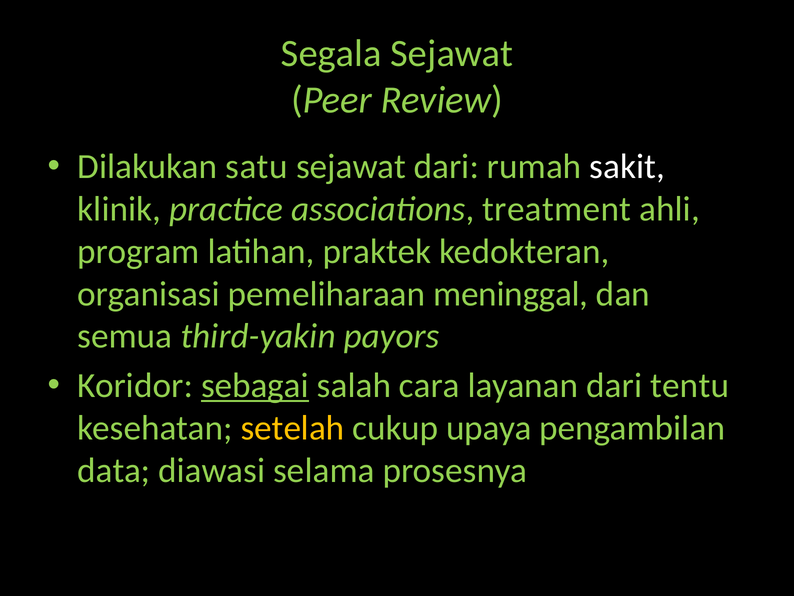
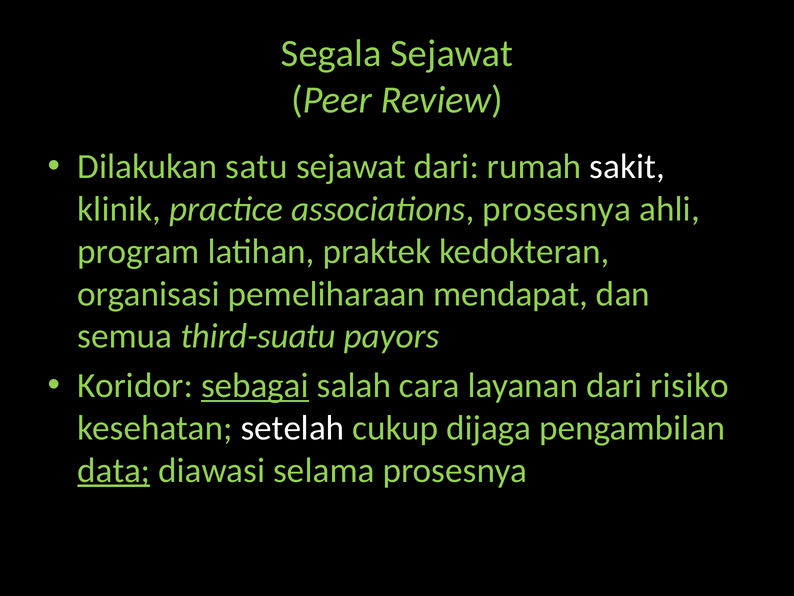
associations treatment: treatment -> prosesnya (557, 209)
meninggal: meninggal -> mendapat (511, 294)
third-yakin: third-yakin -> third-suatu (258, 336)
tentu: tentu -> risiko (690, 385)
setelah colour: yellow -> white (292, 428)
upaya: upaya -> dijaga (489, 428)
data underline: none -> present (114, 470)
